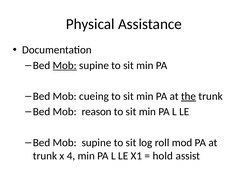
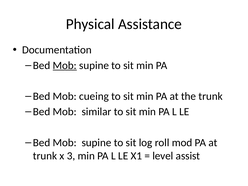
the underline: present -> none (189, 96)
reason: reason -> similar (97, 112)
4: 4 -> 3 (71, 156)
hold: hold -> level (163, 156)
